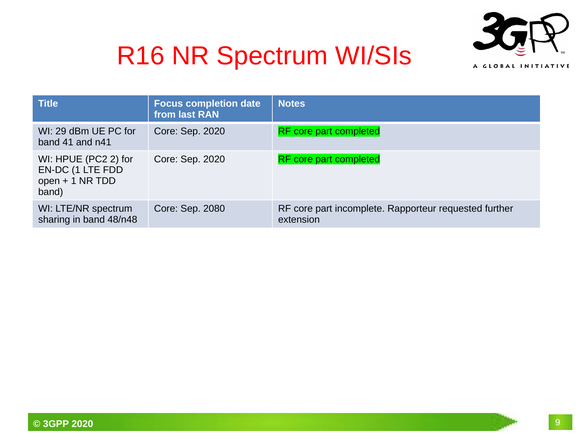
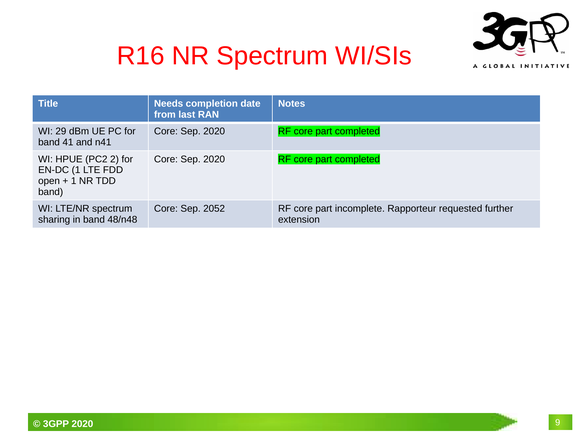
Focus: Focus -> Needs (169, 104)
2080: 2080 -> 2052 (214, 209)
